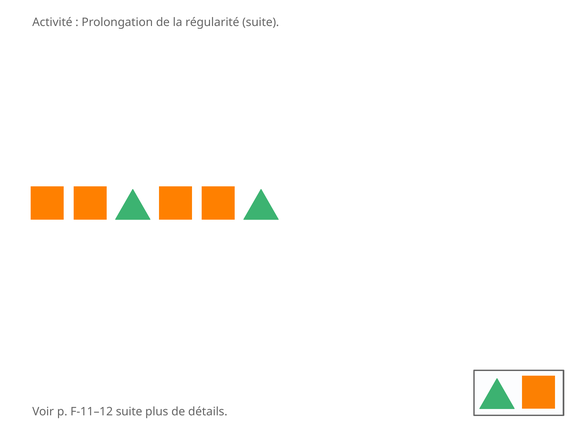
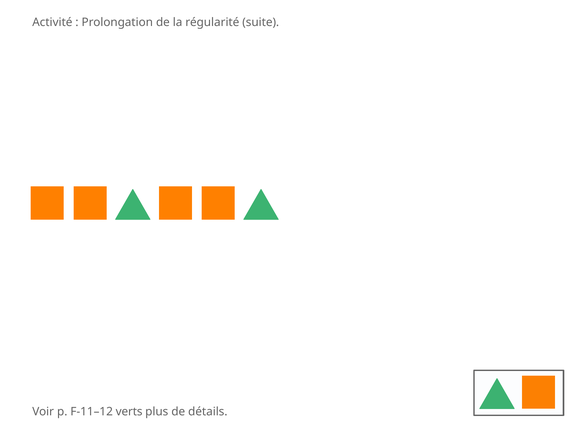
F-11–12 suite: suite -> verts (129, 412)
